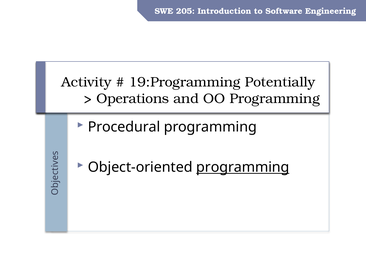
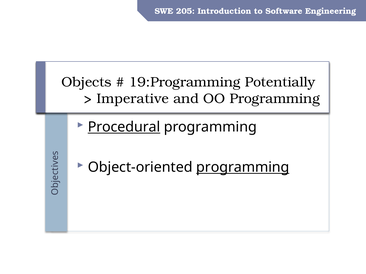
Activity: Activity -> Objects (87, 82)
Operations: Operations -> Imperative (133, 99)
Procedural underline: none -> present (124, 127)
